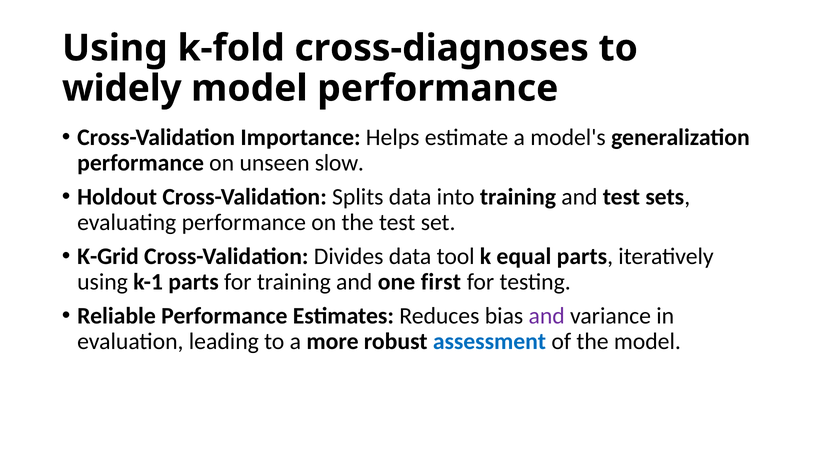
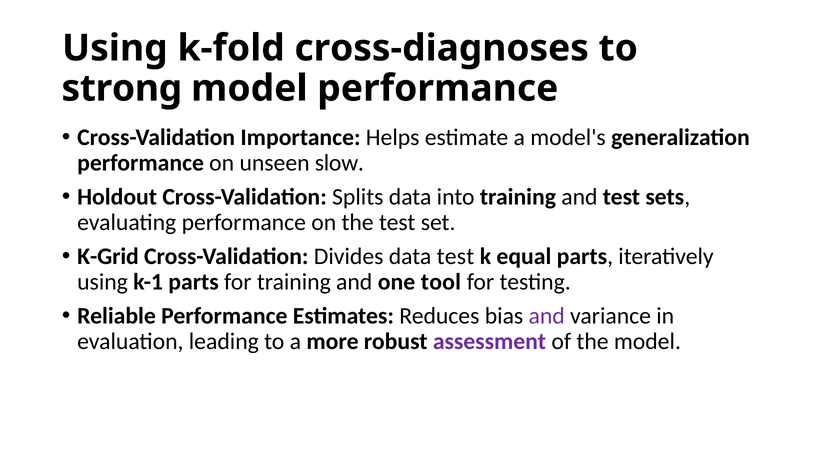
widely: widely -> strong (122, 88)
data tool: tool -> test (455, 257)
first: first -> tool (441, 282)
assessment colour: blue -> purple (489, 342)
